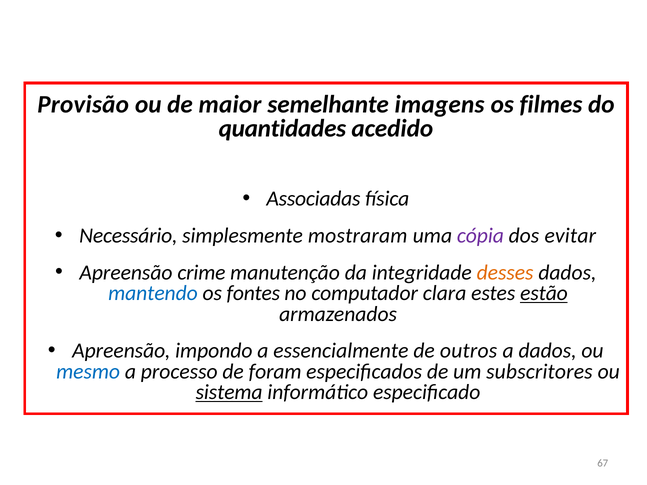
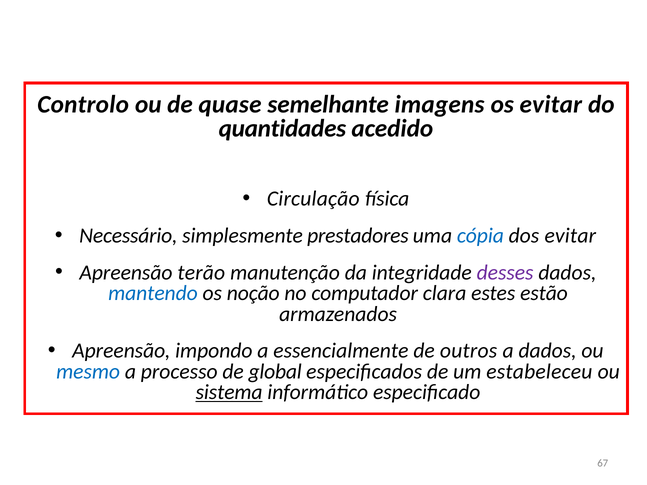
Provisão: Provisão -> Controlo (83, 104)
maior: maior -> quase (230, 104)
os filmes: filmes -> evitar (551, 104)
Associadas: Associadas -> Circulação (313, 199)
mostraram: mostraram -> prestadores (358, 236)
cópia colour: purple -> blue (480, 236)
crime: crime -> terão (201, 273)
desses colour: orange -> purple (505, 273)
fontes: fontes -> noção (253, 293)
estão underline: present -> none (544, 293)
foram: foram -> global (275, 372)
subscritores: subscritores -> estabeleceu (539, 372)
